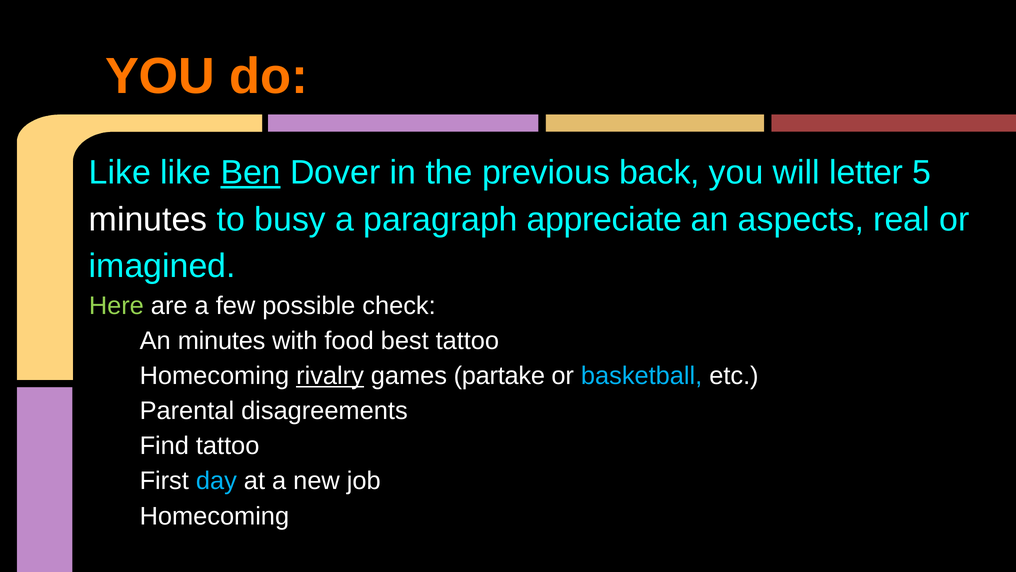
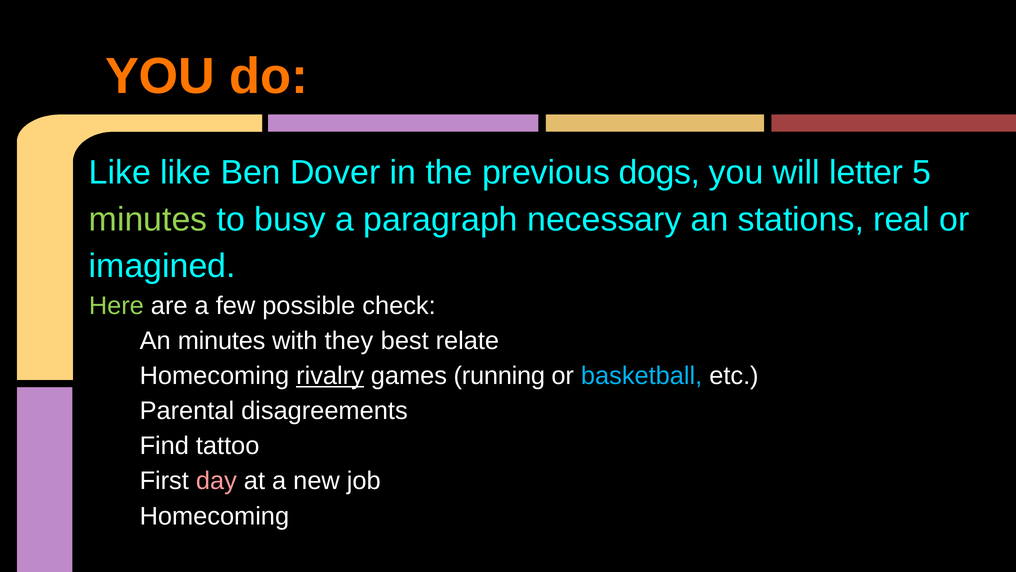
Ben underline: present -> none (251, 173)
back: back -> dogs (660, 173)
minutes colour: white -> light green (148, 219)
appreciate: appreciate -> necessary (604, 219)
aspects: aspects -> stations (801, 219)
food: food -> they (349, 341)
best tattoo: tattoo -> relate (467, 341)
partake: partake -> running (499, 376)
day colour: light blue -> pink (216, 481)
